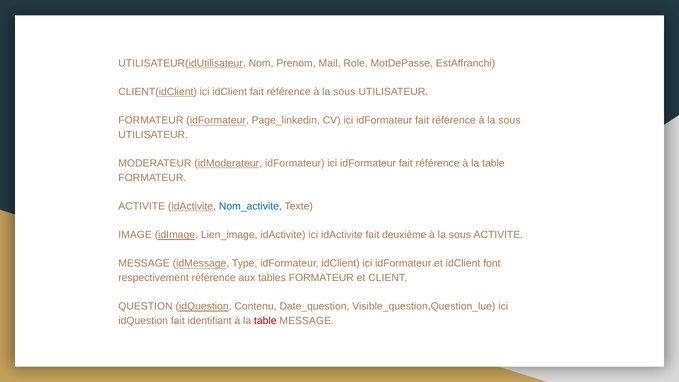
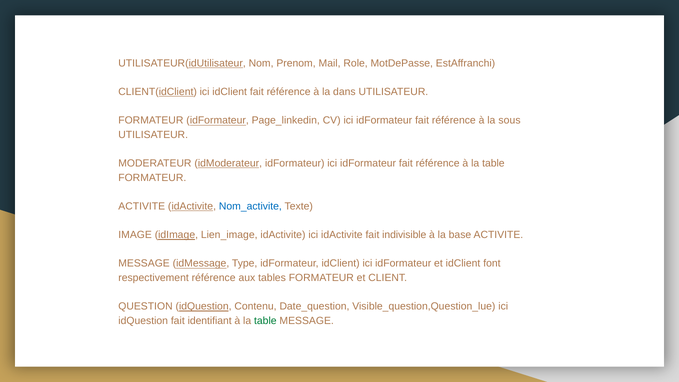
sous: sous -> dans (344, 92)
deuxième: deuxième -> indivisible (404, 235)
sous: sous -> base (460, 235)
table colour: red -> green (265, 321)
